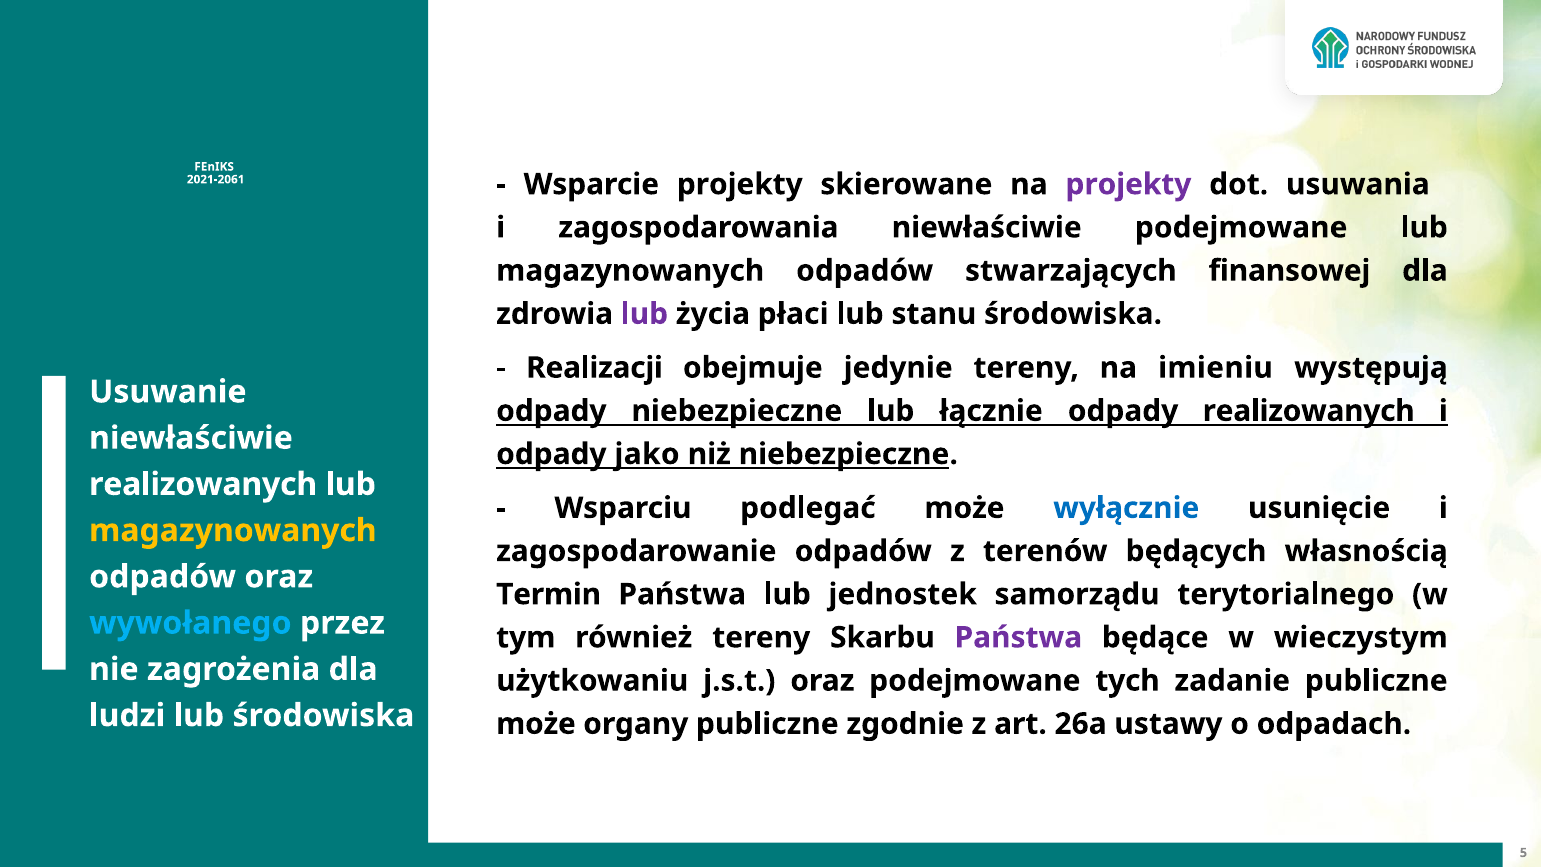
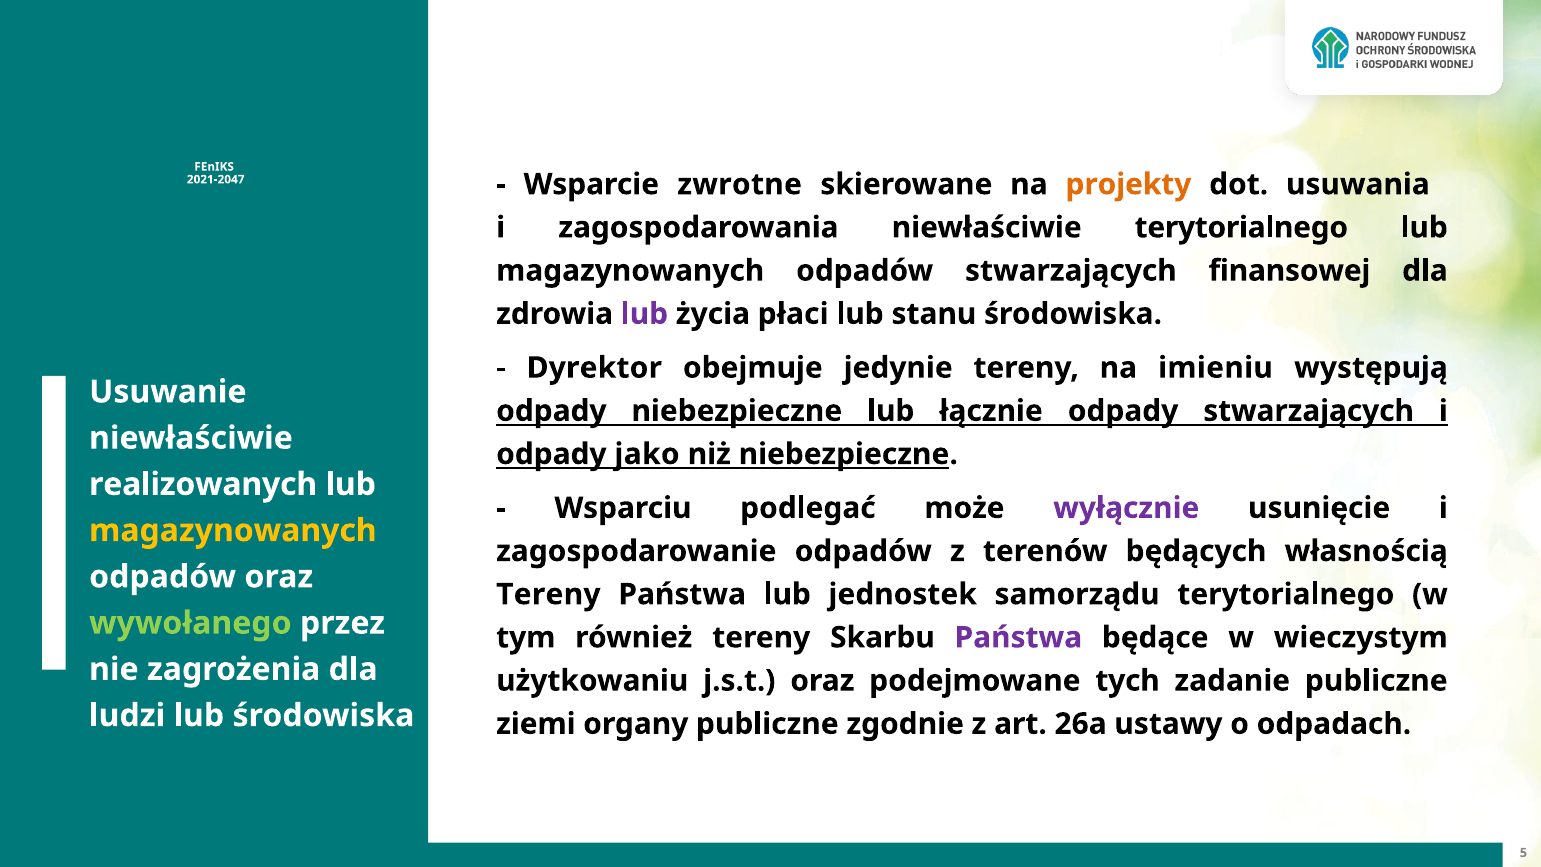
2021-2061: 2021-2061 -> 2021-2047 (216, 179)
Wsparcie projekty: projekty -> zwrotne (740, 184)
projekty colour: purple -> orange (1128, 184)
niewłaściwie podejmowane: podejmowane -> terytorialnego (1241, 228)
Realizacji: Realizacji -> Dyrektor (594, 368)
odpady realizowanych: realizowanych -> stwarzających (1309, 411)
wyłącznie colour: blue -> purple (1126, 508)
Termin: Termin -> Tereny (548, 594)
wywołanego colour: light blue -> light green (190, 623)
może: może -> ziemi (536, 724)
